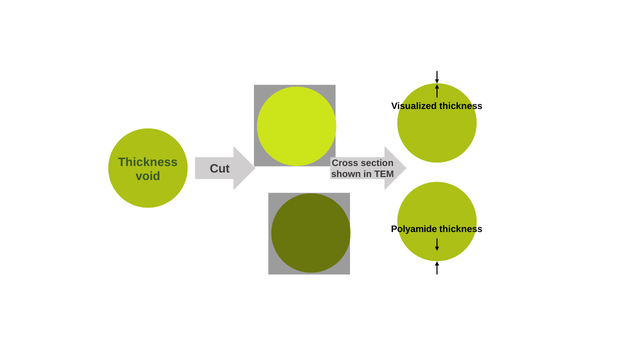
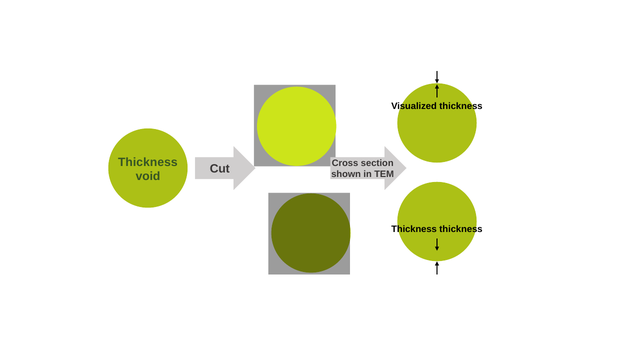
Polyamide: Polyamide -> Thickness (414, 229)
